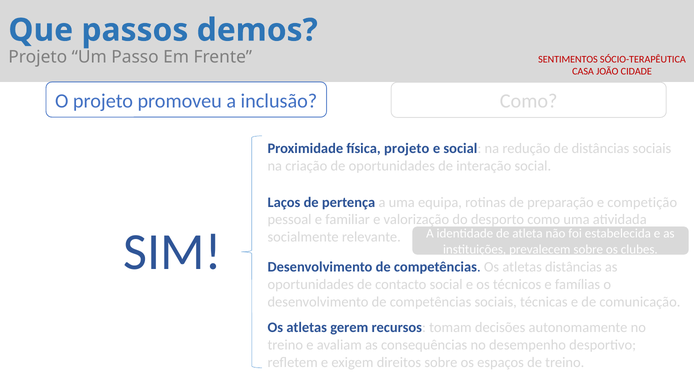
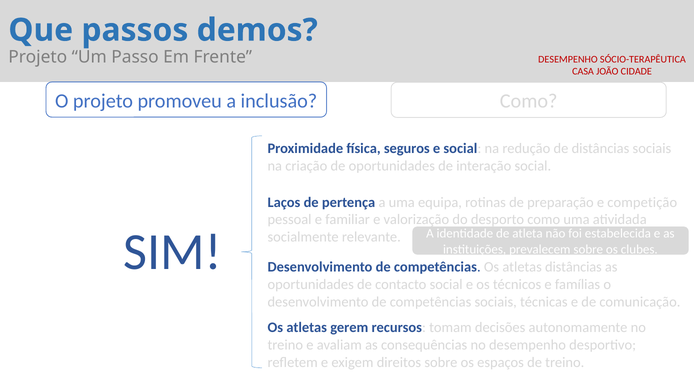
Frente SENTIMENTOS: SENTIMENTOS -> DESEMPENHO (568, 59)
física projeto: projeto -> seguros (407, 148)
